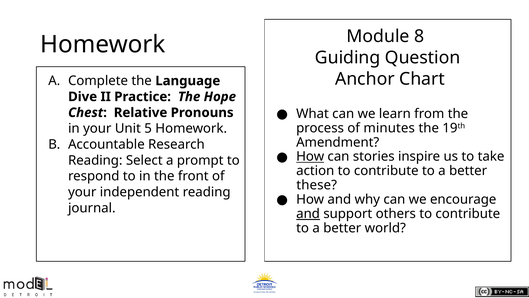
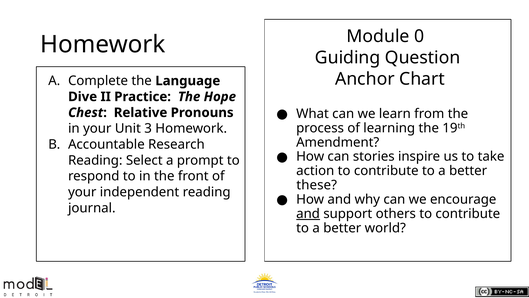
8: 8 -> 0 (419, 36)
minutes: minutes -> learning (389, 128)
5: 5 -> 3 (148, 128)
How underline: present -> none (310, 156)
